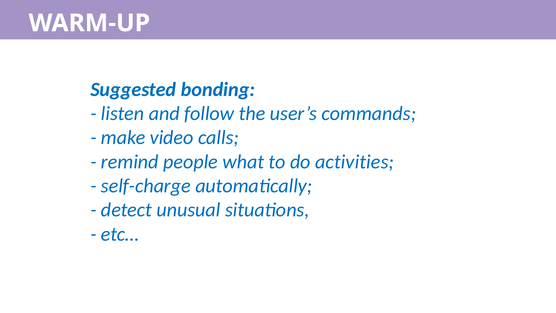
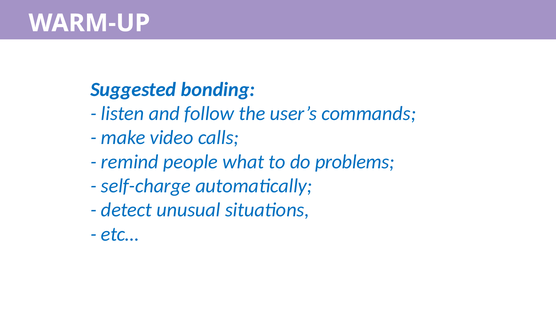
activities: activities -> problems (355, 162)
